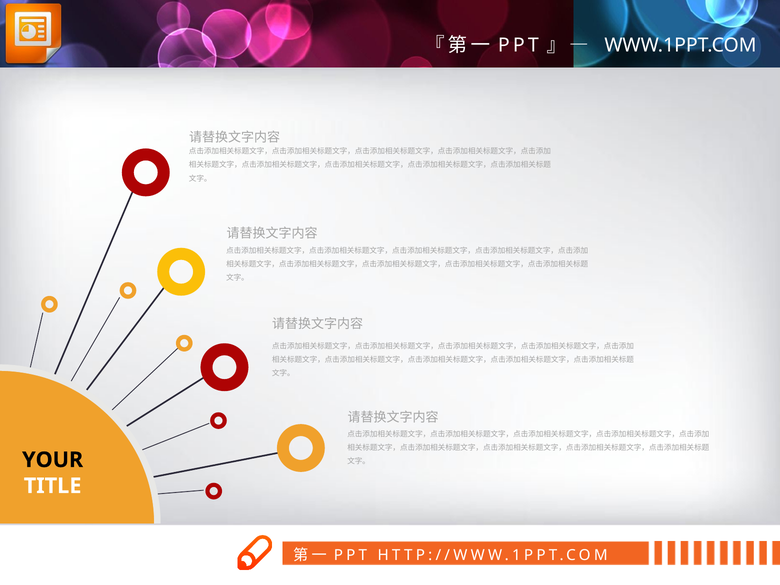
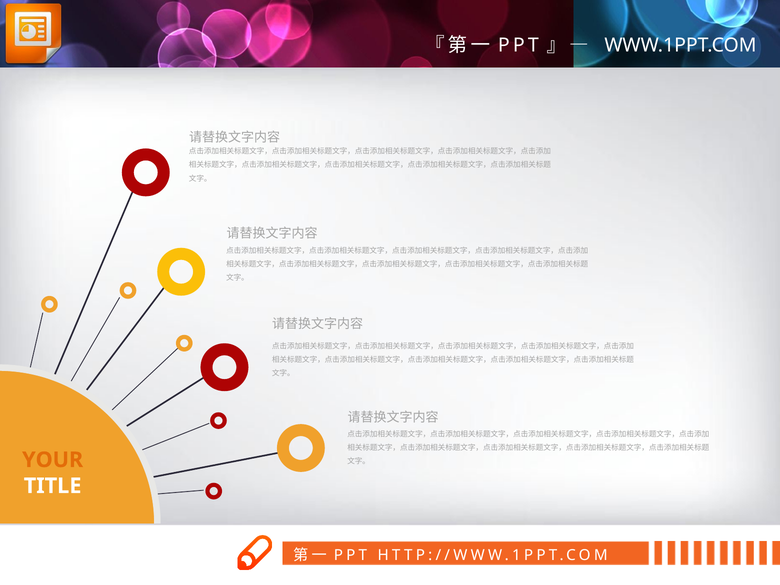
YOUR colour: black -> orange (53, 460)
